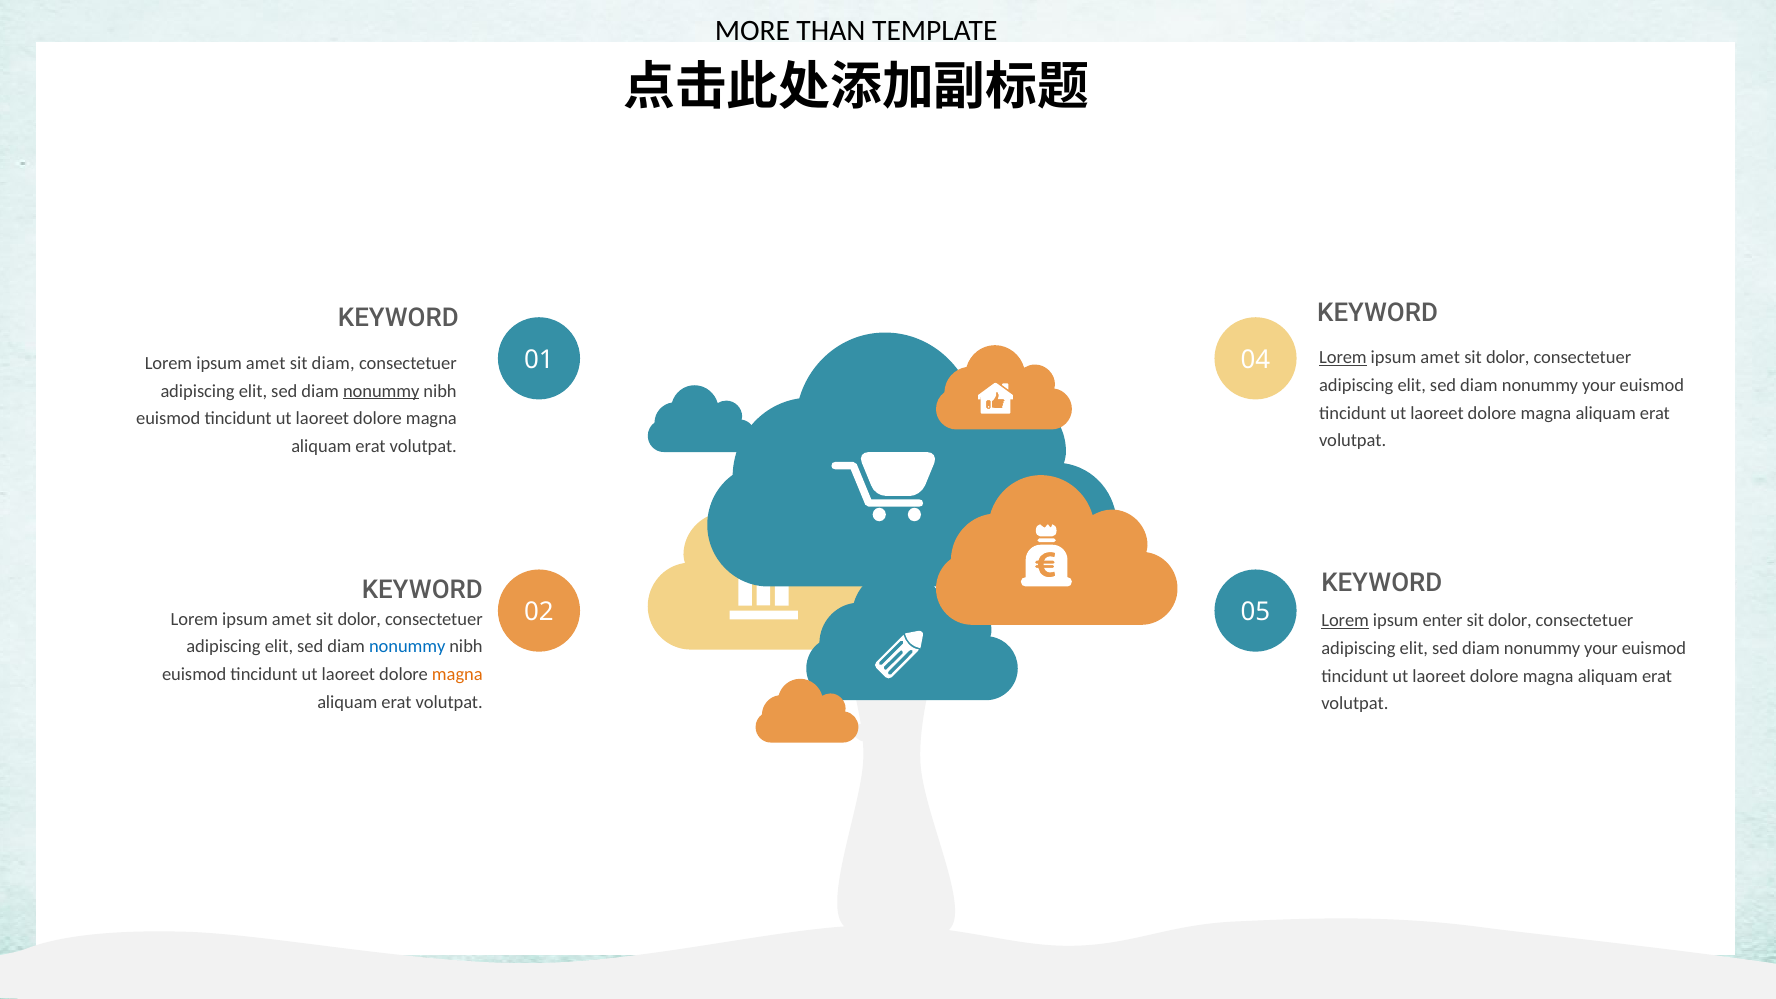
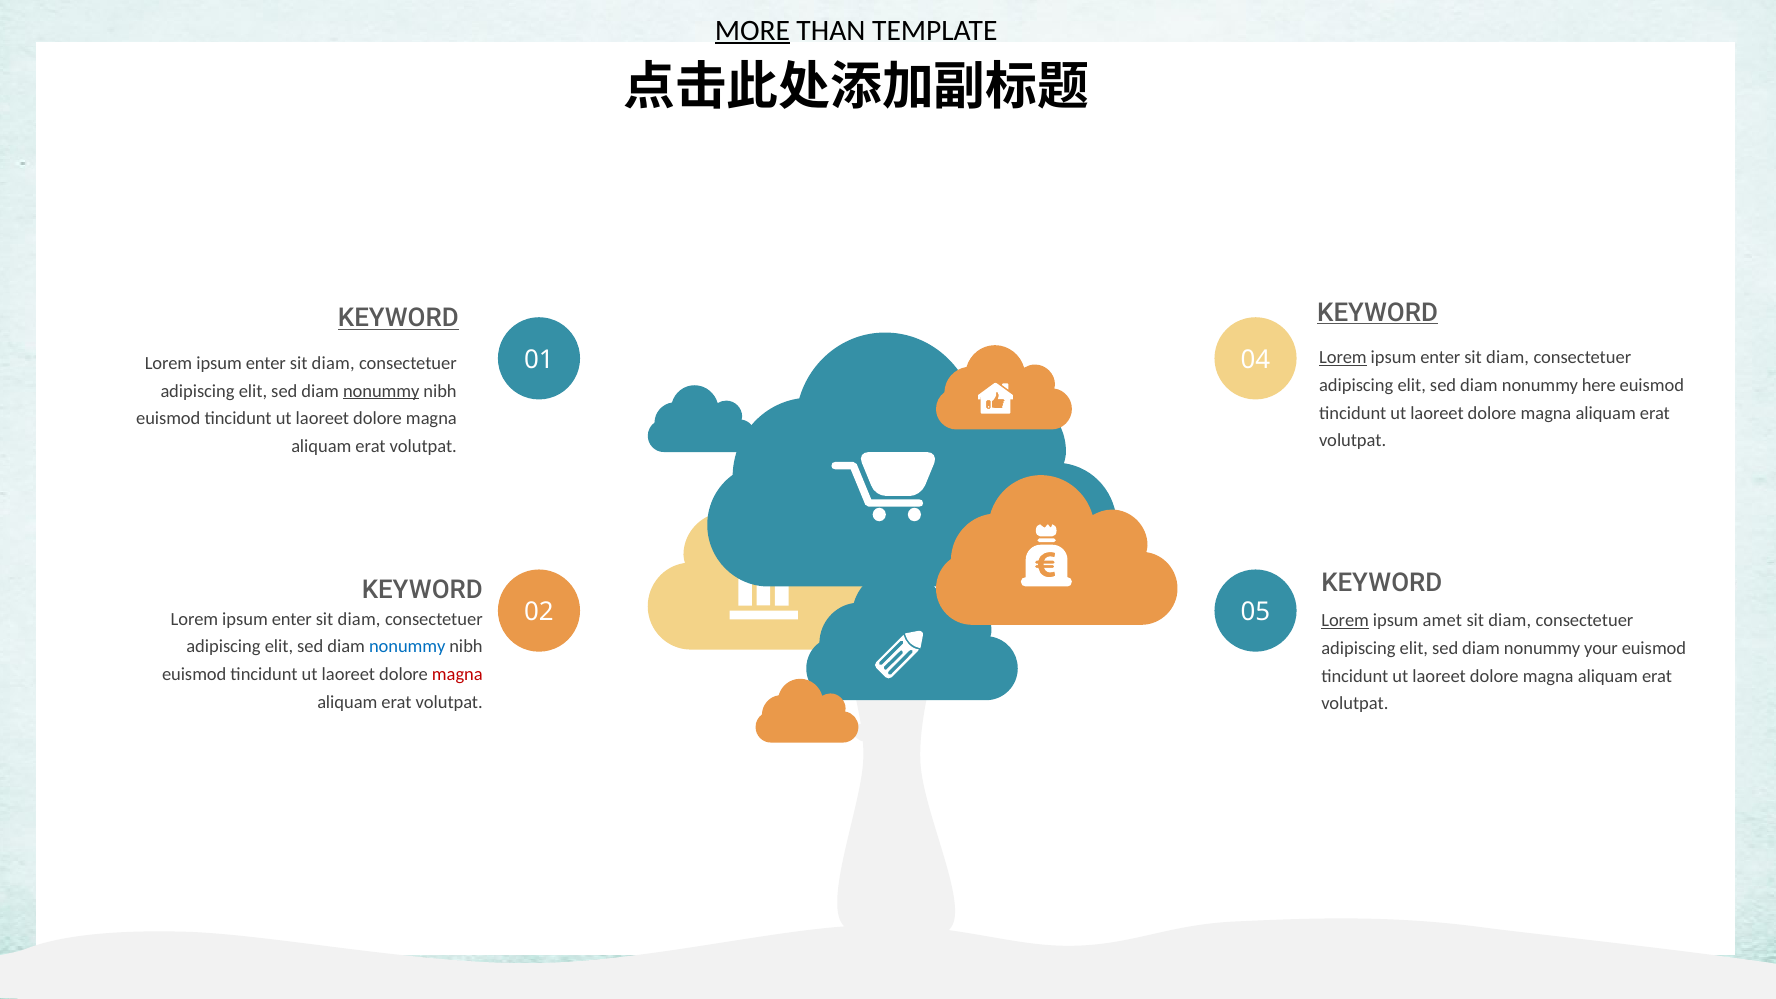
MORE underline: none -> present (752, 31)
KEYWORD underline: none -> present (1378, 312)
KEYWORD underline: none -> present (398, 318)
amet: amet -> enter (1440, 357)
dolor: dolor -> diam (1508, 357)
amet: amet -> enter (266, 363)
your: your -> here (1599, 385)
enter: enter -> amet (1442, 621)
dolor: dolor -> diam (1510, 621)
amet: amet -> enter (292, 619)
dolor: dolor -> diam (359, 619)
magna colour: orange -> red (457, 675)
